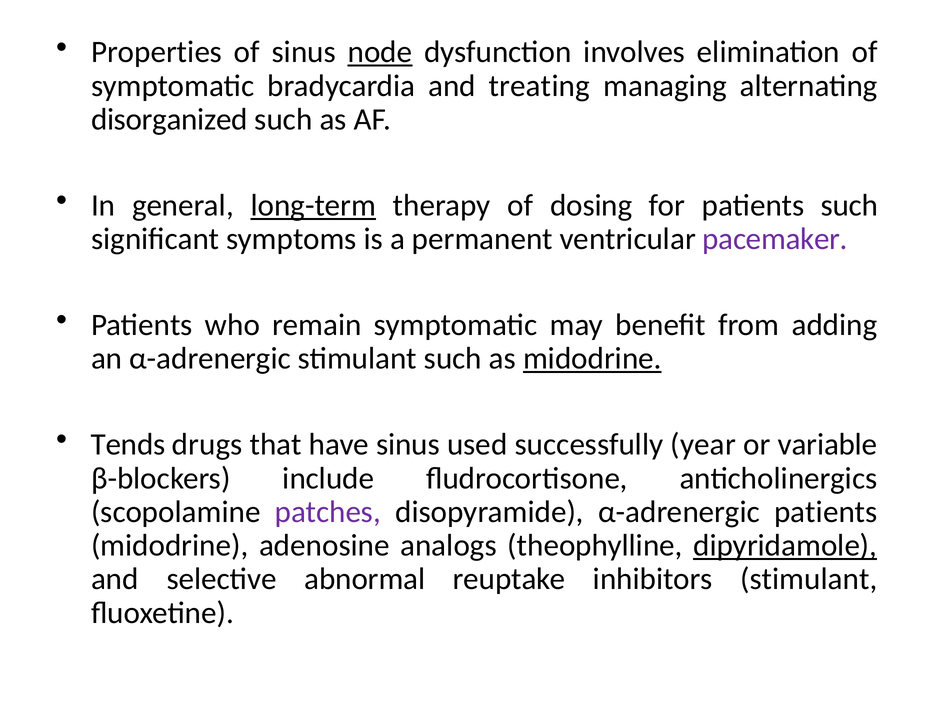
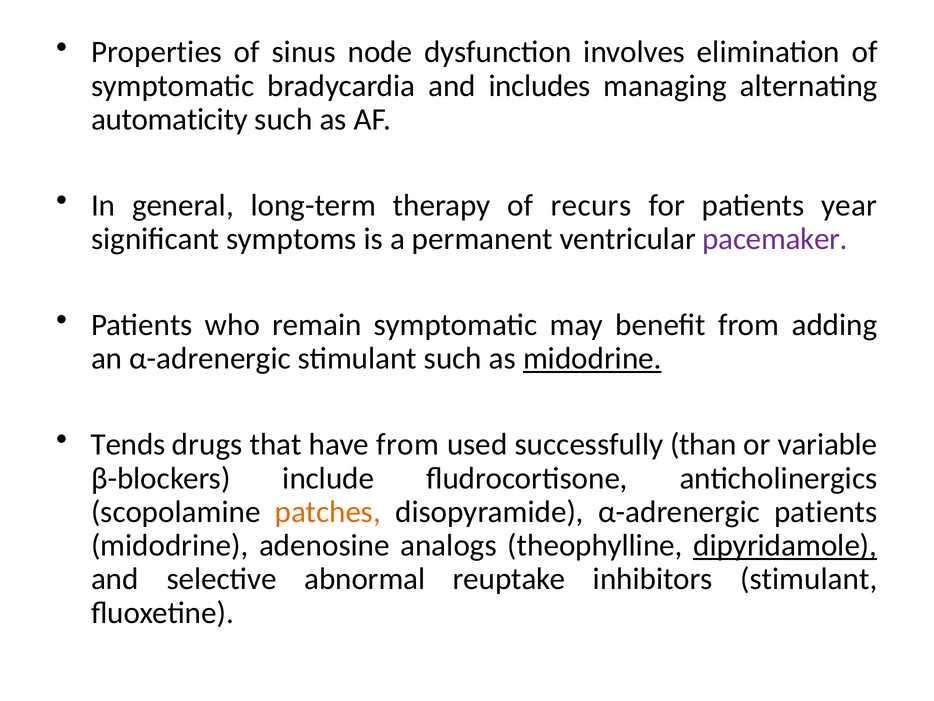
node underline: present -> none (380, 52)
treating: treating -> includes (540, 86)
disorganized: disorganized -> automaticity (169, 119)
long-term underline: present -> none (313, 205)
dosing: dosing -> recurs (591, 205)
patients such: such -> year (849, 205)
have sinus: sinus -> from (408, 444)
year: year -> than (703, 444)
patches colour: purple -> orange (328, 512)
